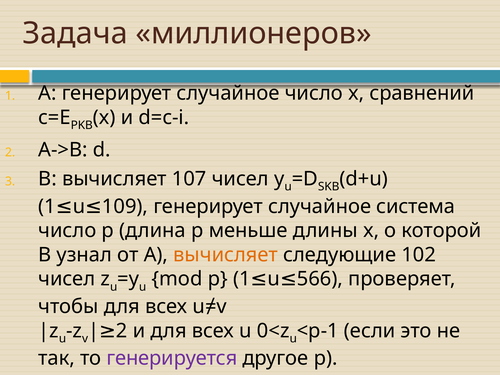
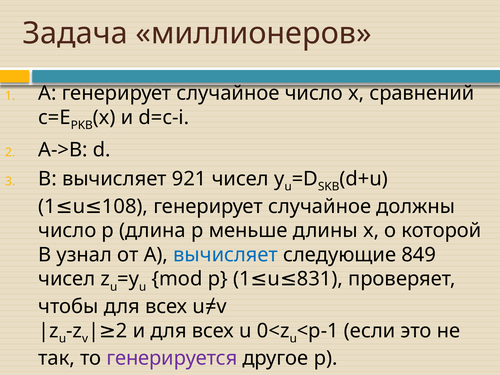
107: 107 -> 921 (189, 179)
система: система -> должны (416, 206)
109: 109 -> 108 (125, 206)
вычисляет colour: orange -> blue (226, 255)
102: 102 -> 849 (419, 255)
566: 566 -> 831 (320, 279)
